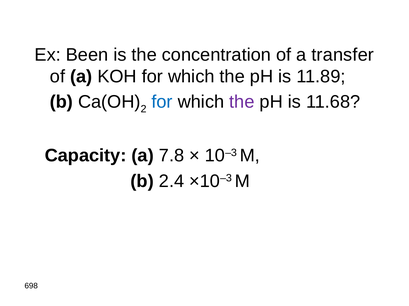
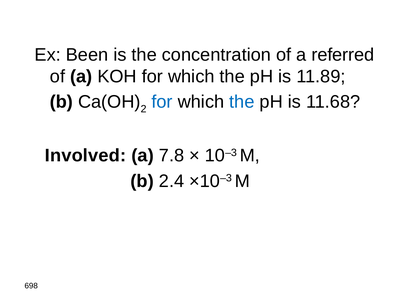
transfer: transfer -> referred (343, 55)
the colour: purple -> blue (242, 102)
Capacity: Capacity -> Involved (85, 156)
